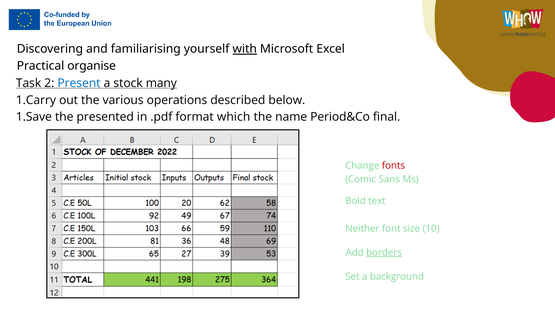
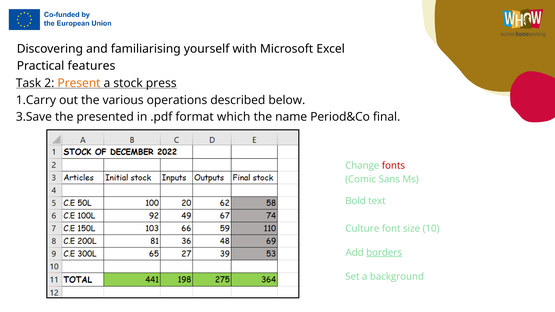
with underline: present -> none (245, 49)
organise: organise -> features (91, 66)
Present colour: blue -> orange (79, 83)
many: many -> press (161, 83)
1.Save: 1.Save -> 3.Save (34, 117)
Neither: Neither -> Culture (362, 229)
